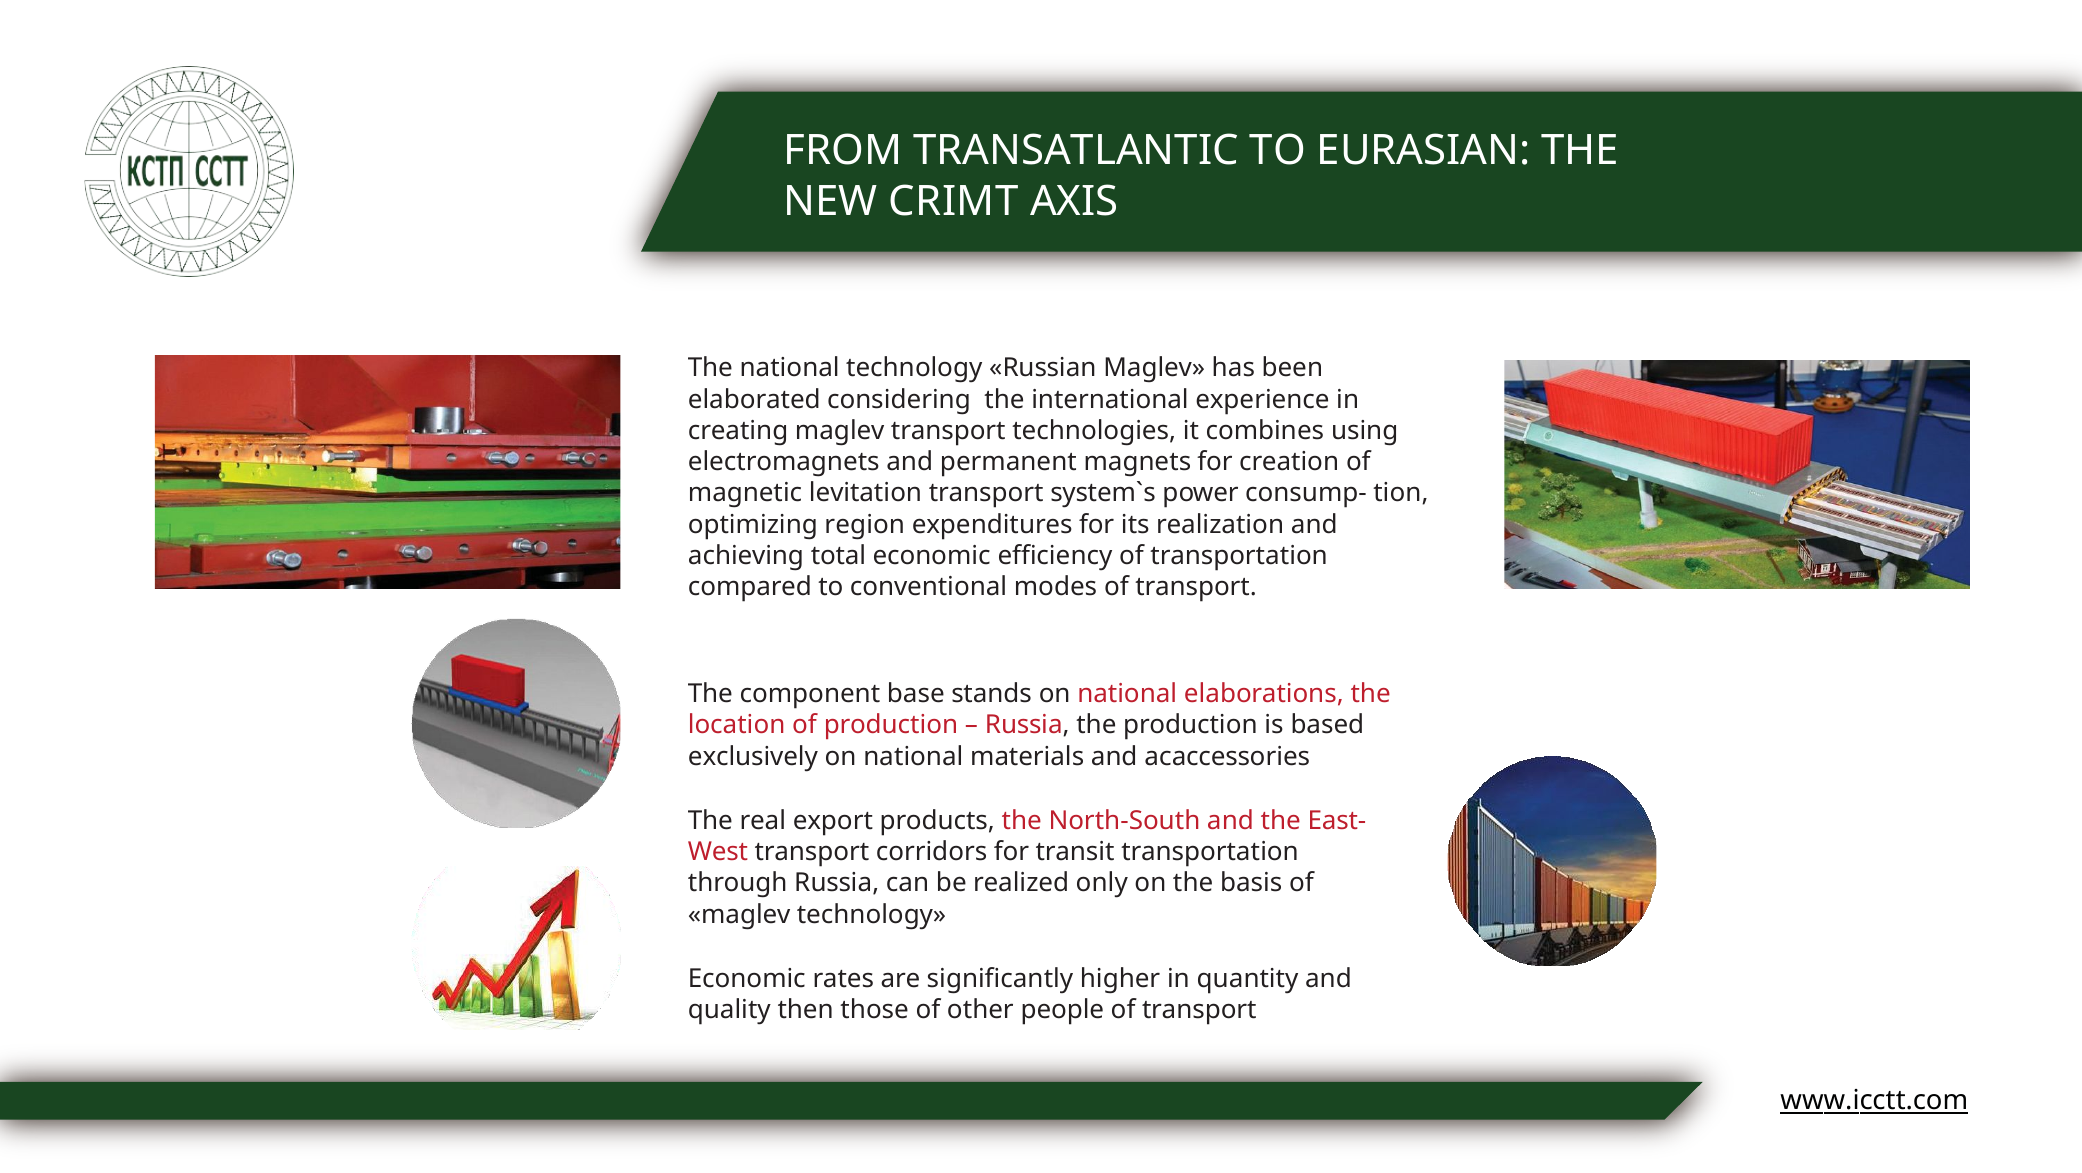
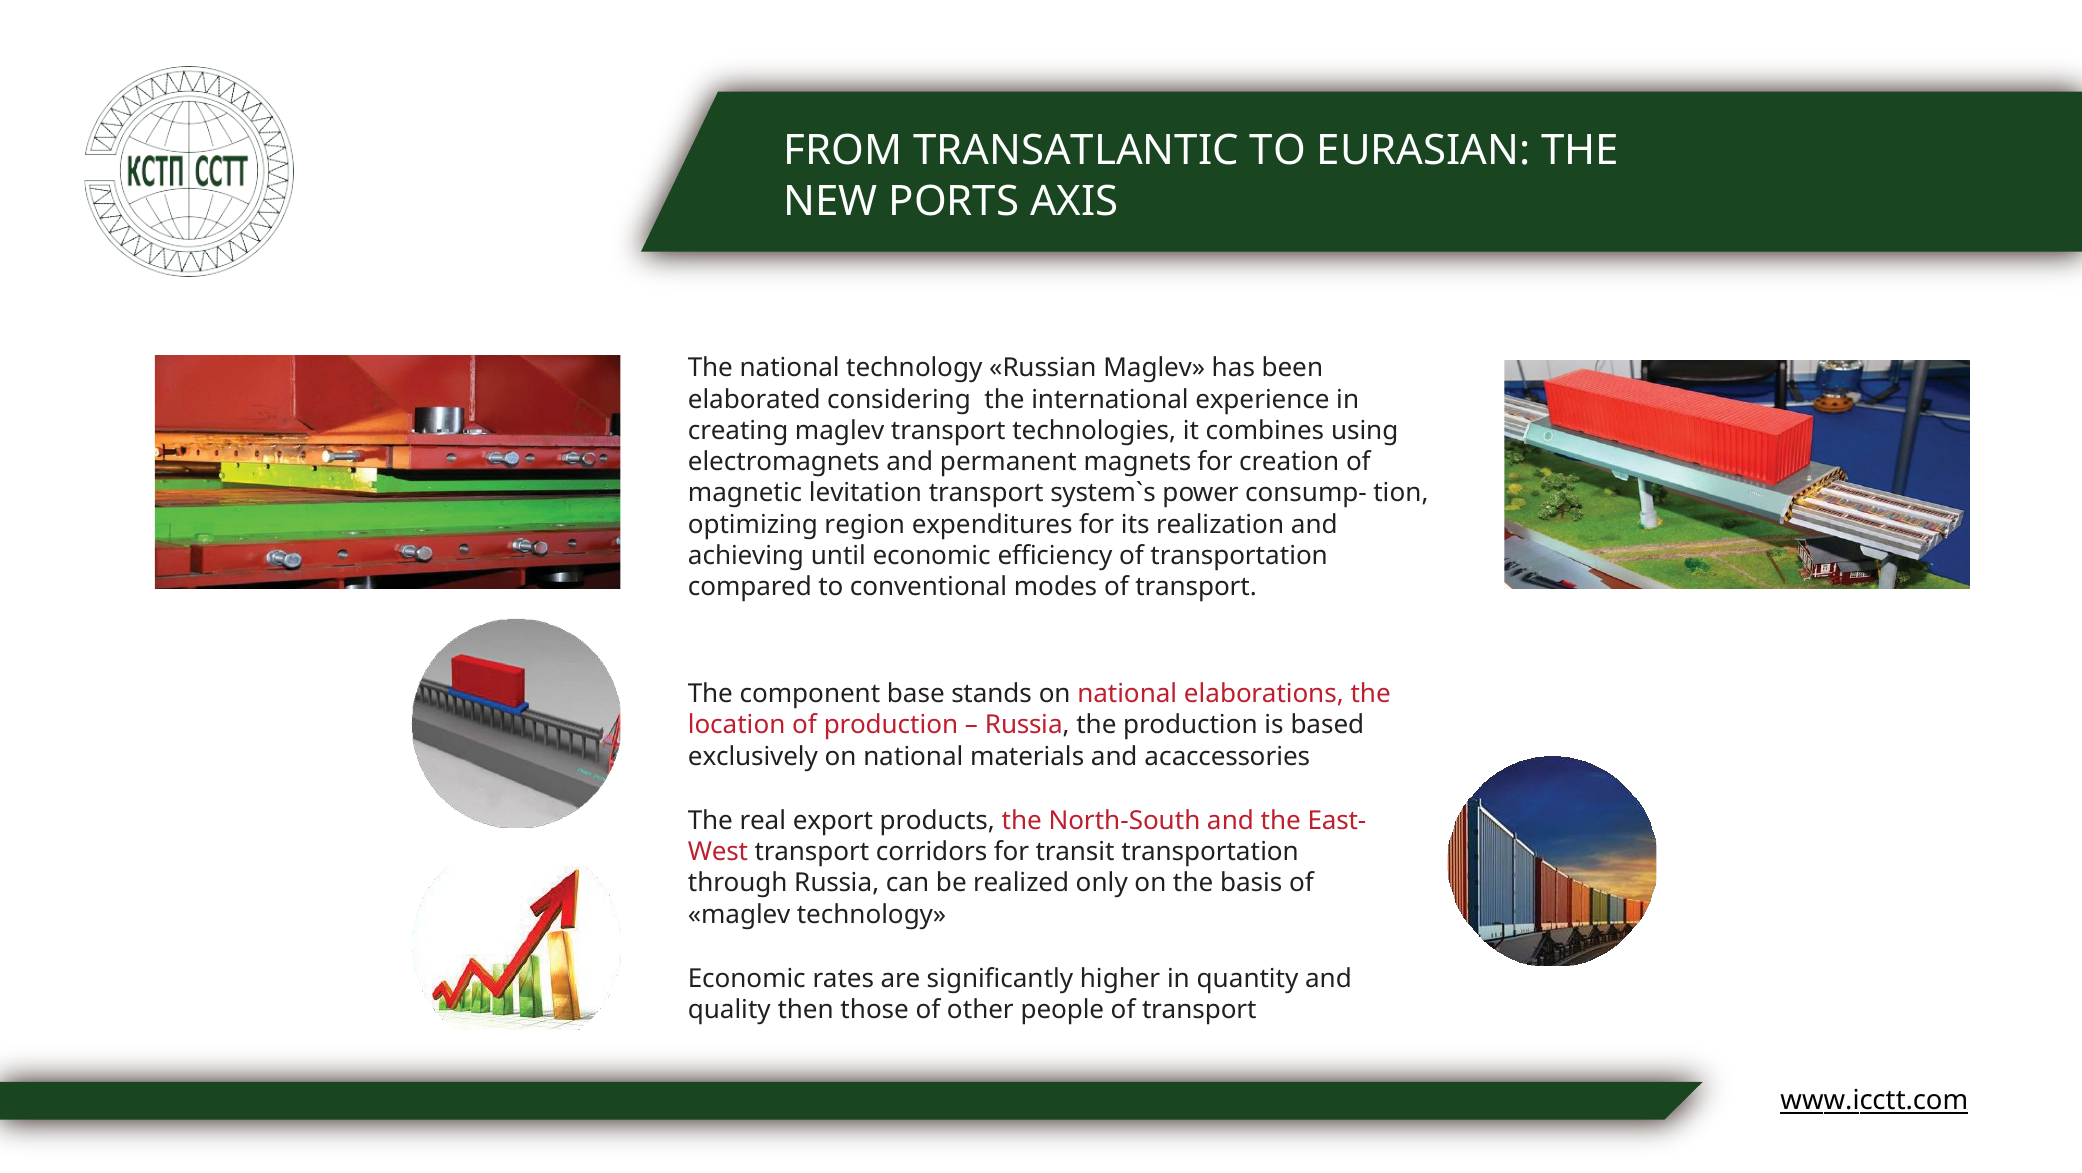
CRIMT: CRIMT -> PORTS (954, 201)
total: total -> until (838, 556)
